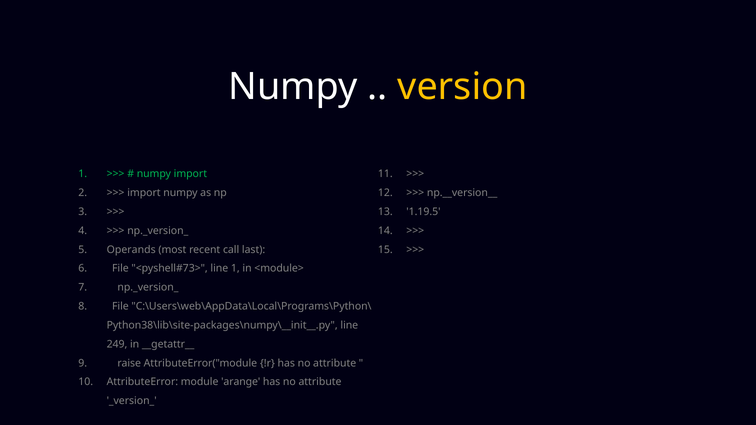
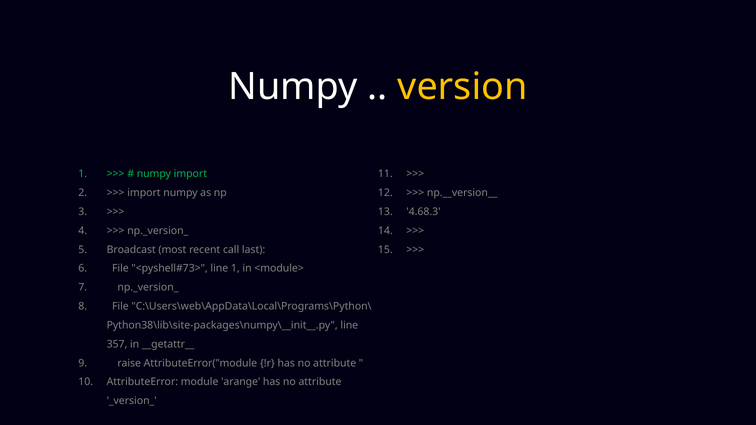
1.19.5: 1.19.5 -> 4.68.3 (423, 212)
Operands: Operands -> Broadcast (131, 250)
249: 249 -> 357 (117, 344)
